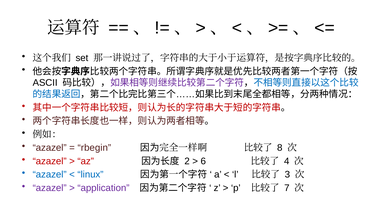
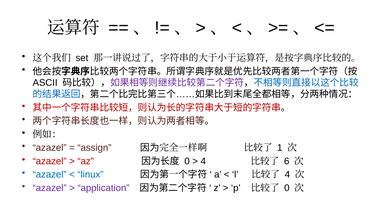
rbegin: rbegin -> assign (94, 148)
8: 8 -> 1 (280, 148)
2: 2 -> 0 (187, 161)
6: 6 -> 4 (203, 161)
4: 4 -> 6 (287, 161)
3: 3 -> 4 (287, 174)
7: 7 -> 0 (287, 188)
